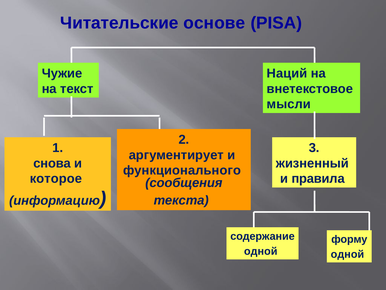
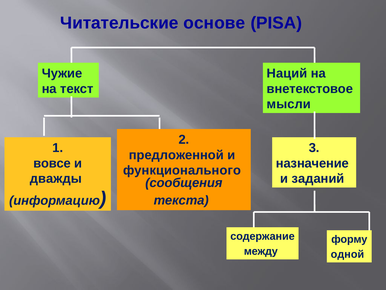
аргументирует: аргументирует -> предложенной (176, 155)
снова: снова -> вовсе (52, 163)
жизненный: жизненный -> назначение (312, 163)
которое: которое -> дважды (56, 178)
правила: правила -> заданий (318, 178)
одной: одной -> между (261, 251)
